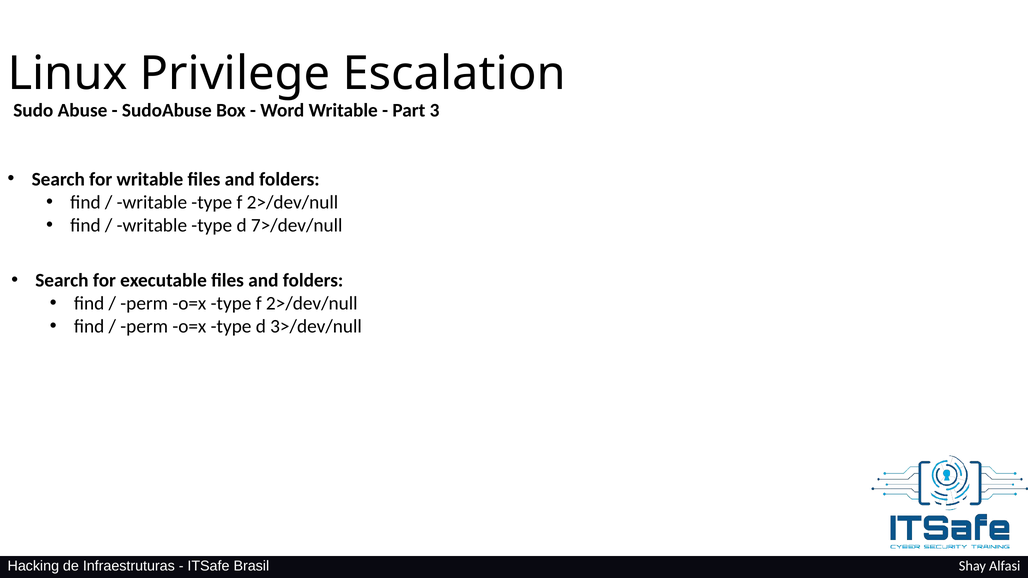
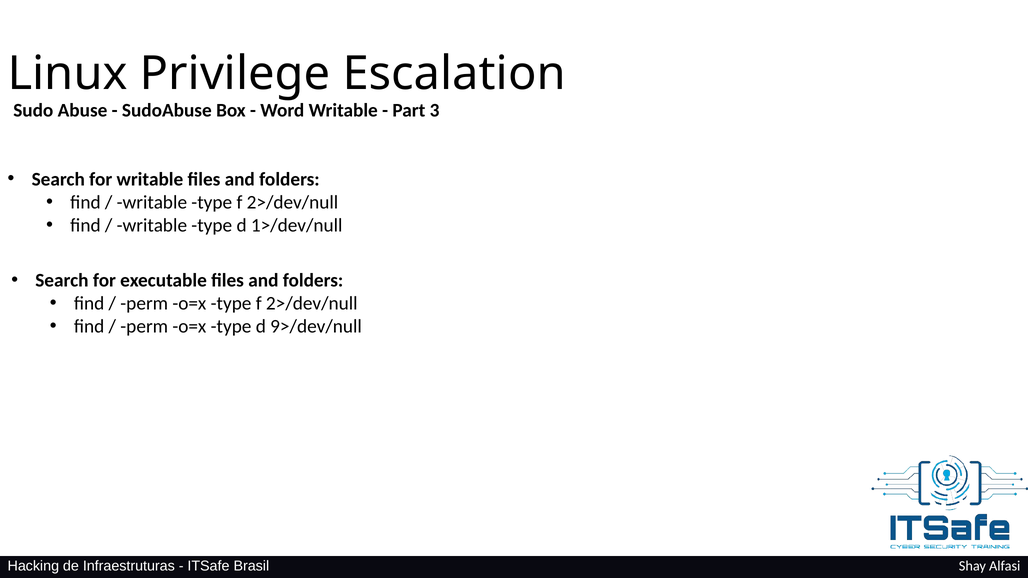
7>/dev/null: 7>/dev/null -> 1>/dev/null (297, 225)
3>/dev/null: 3>/dev/null -> 9>/dev/null (316, 327)
